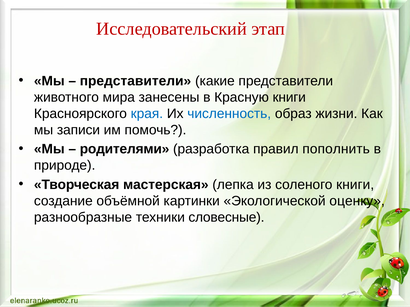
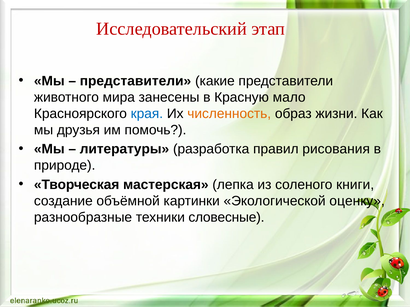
Красную книги: книги -> мало (289, 97)
численность colour: blue -> orange (229, 114)
записи: записи -> друзья (78, 130)
родителями: родителями -> литературы (124, 149)
пополнить: пополнить -> рисования (336, 149)
